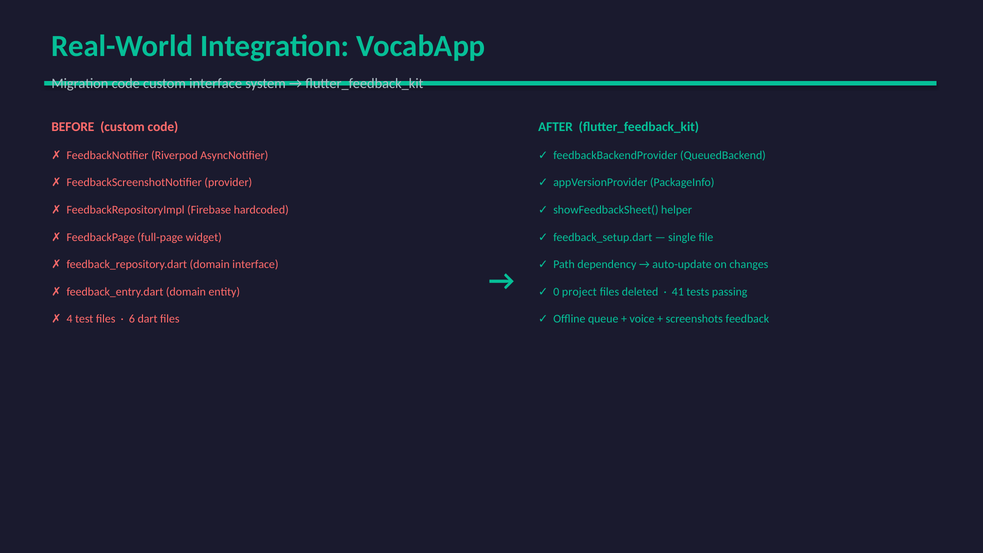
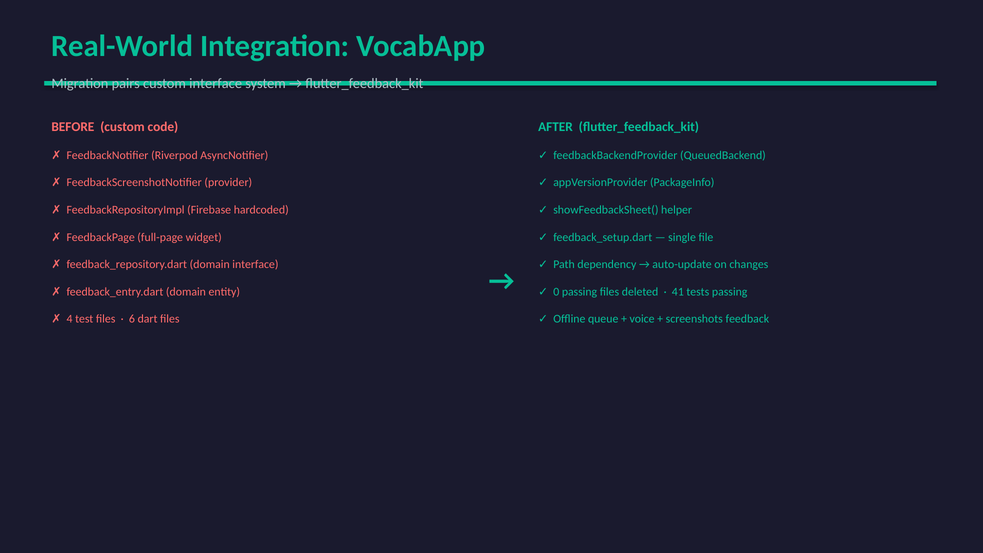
Migration code: code -> pairs (126, 83)
0 project: project -> passing (579, 292)
